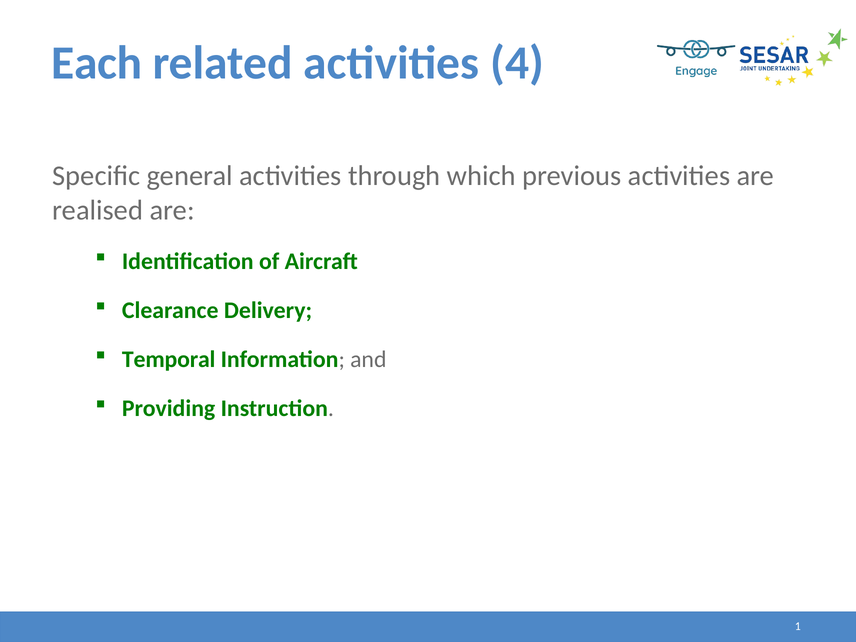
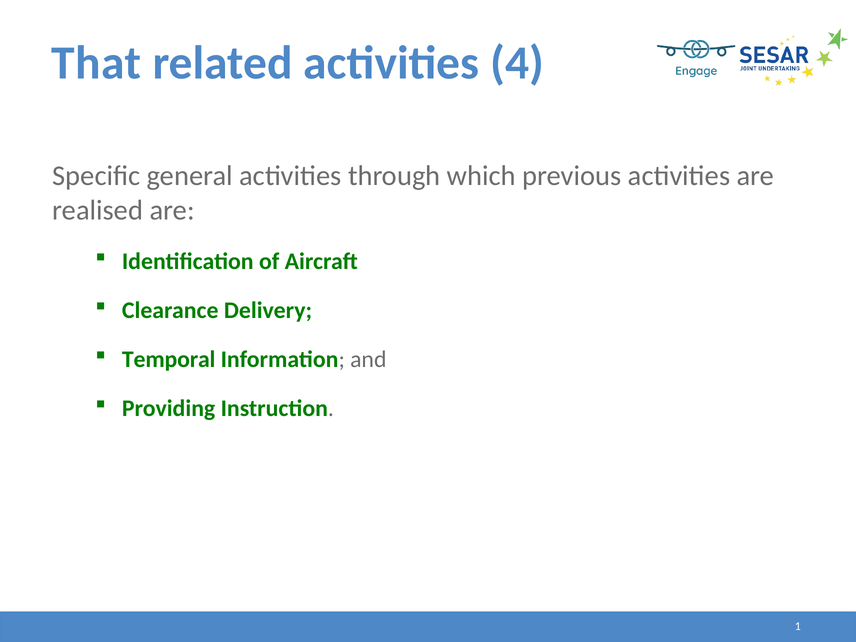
Each: Each -> That (96, 63)
